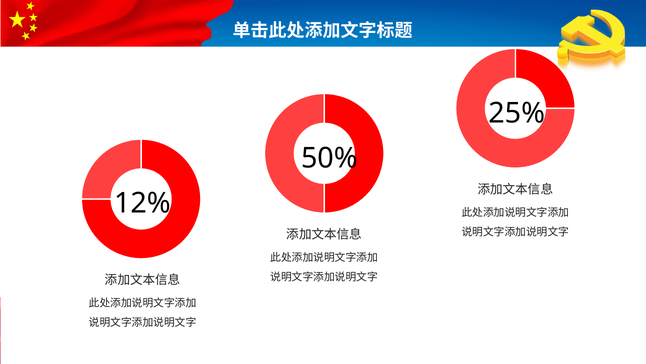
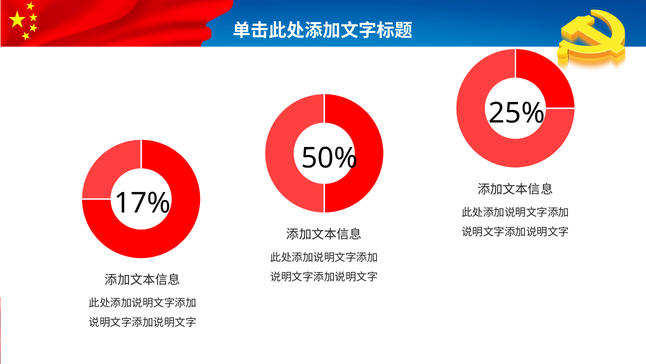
12%: 12% -> 17% (142, 203)
